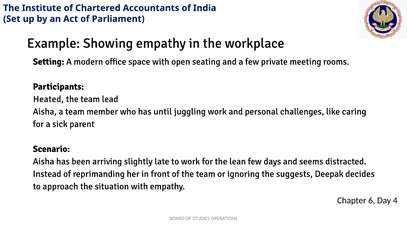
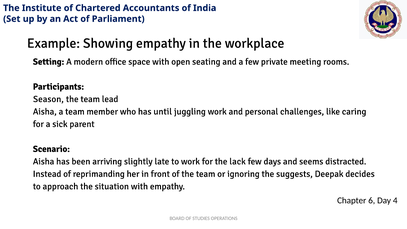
Heated: Heated -> Season (48, 99)
lean: lean -> lack (238, 161)
